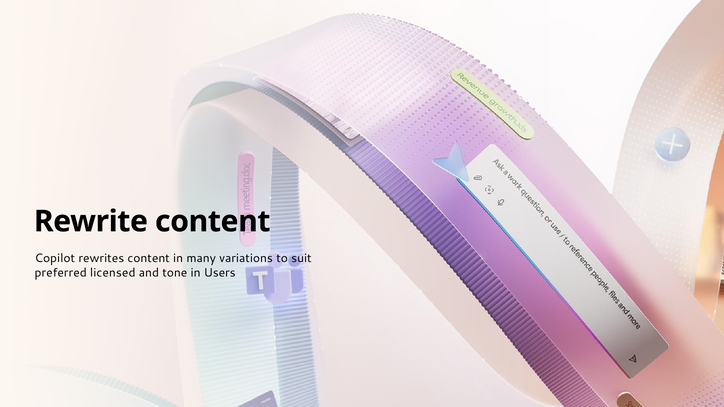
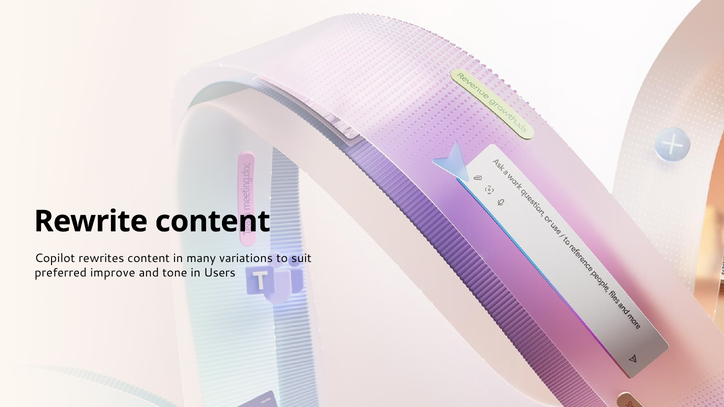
licensed: licensed -> improve (113, 273)
